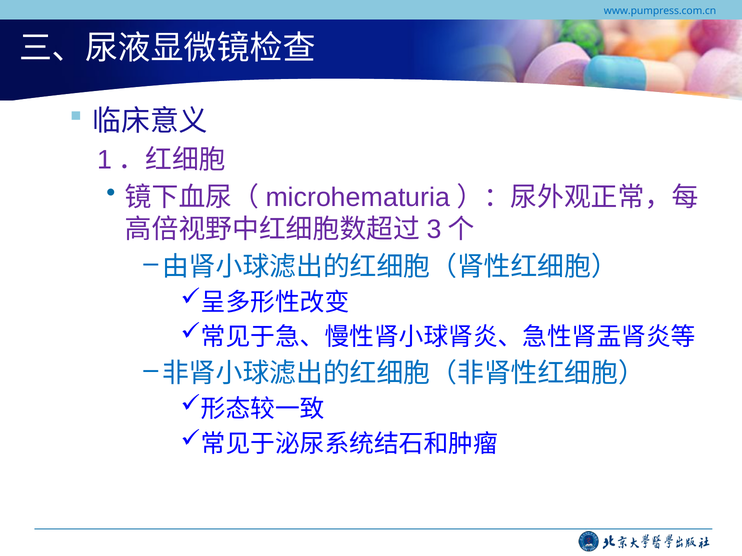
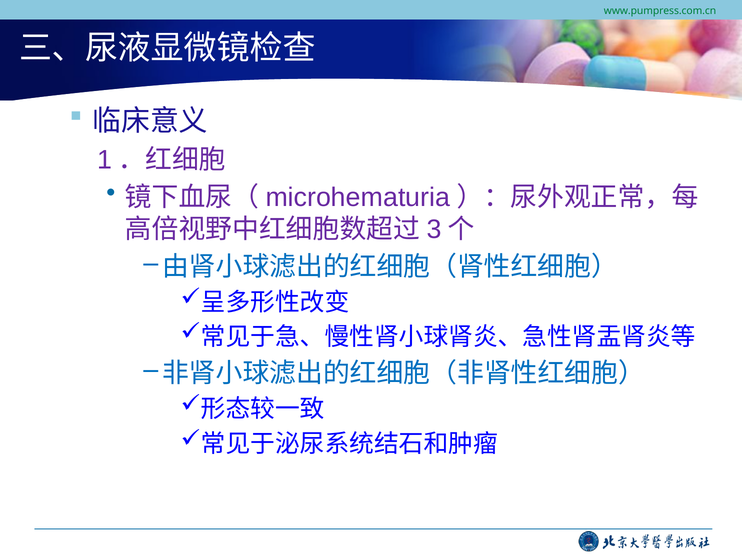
www.pumpress.com.cn colour: blue -> green (660, 11)
